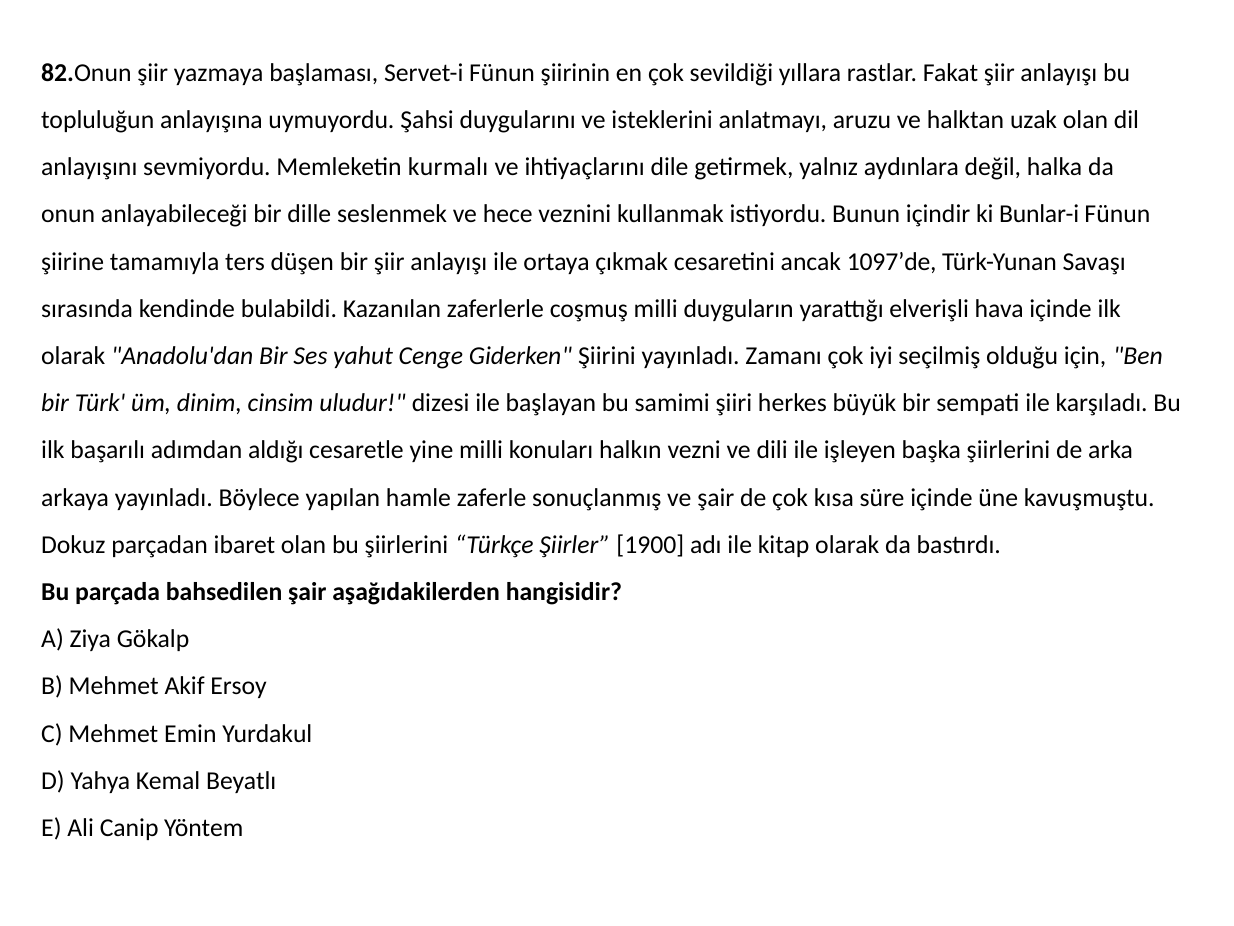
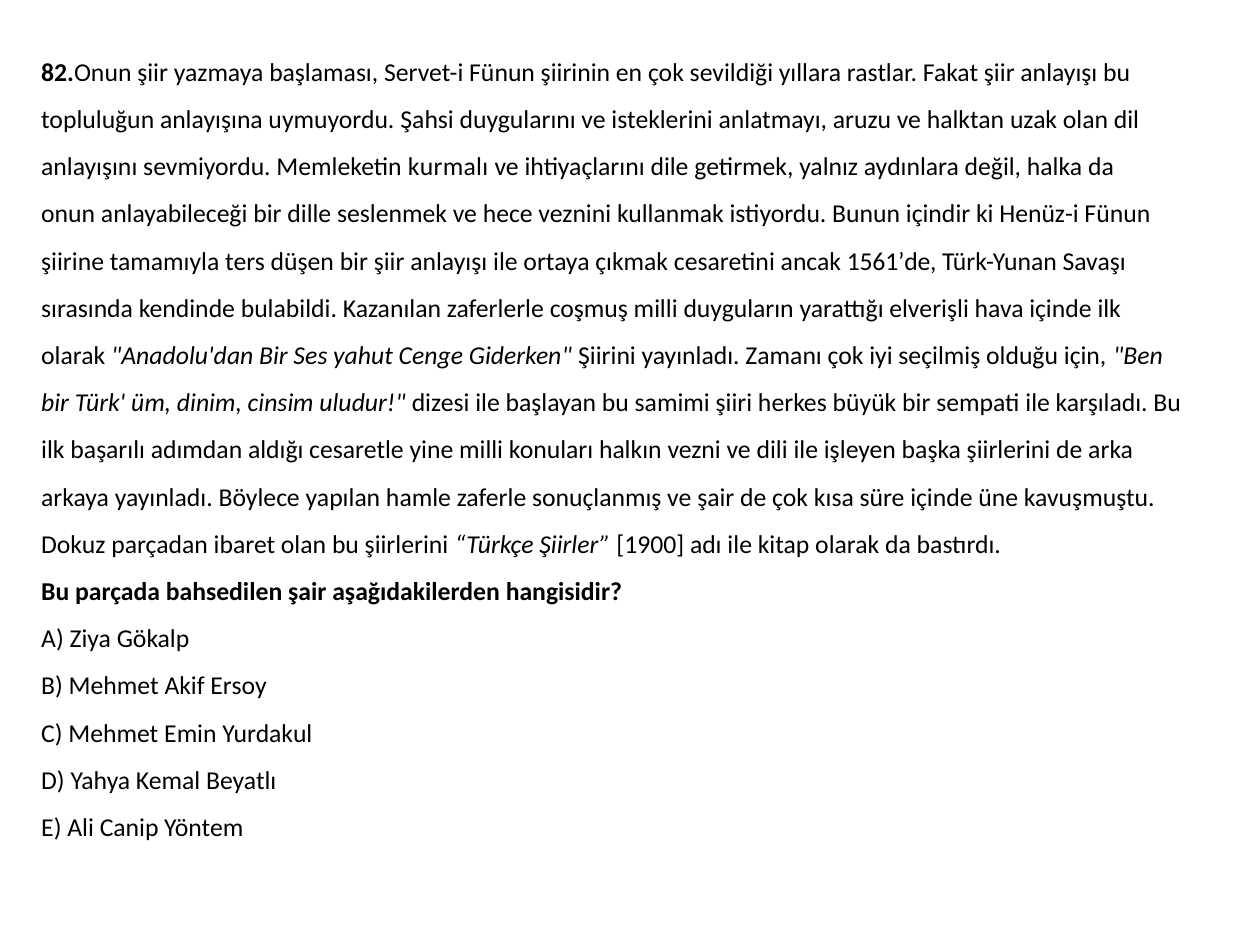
Bunlar-i: Bunlar-i -> Henüz-i (1039, 214)
1097’de: 1097’de -> 1561’de (892, 261)
